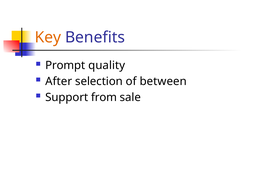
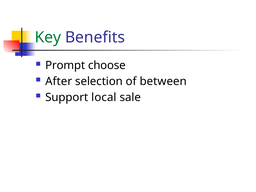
Key colour: orange -> green (48, 37)
quality: quality -> choose (107, 65)
from: from -> local (104, 97)
